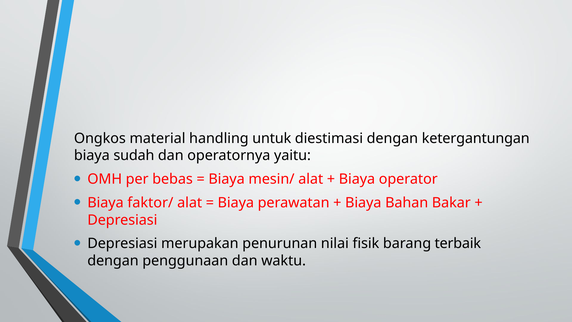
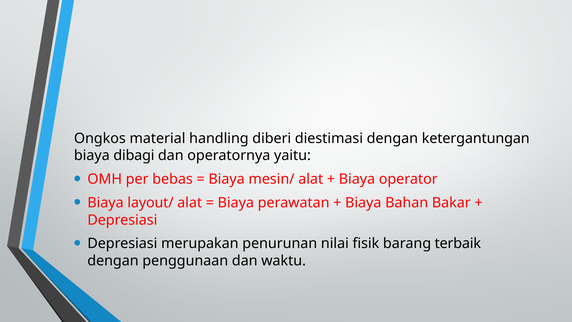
untuk: untuk -> diberi (272, 138)
sudah: sudah -> dibagi (134, 155)
faktor/: faktor/ -> layout/ (150, 203)
